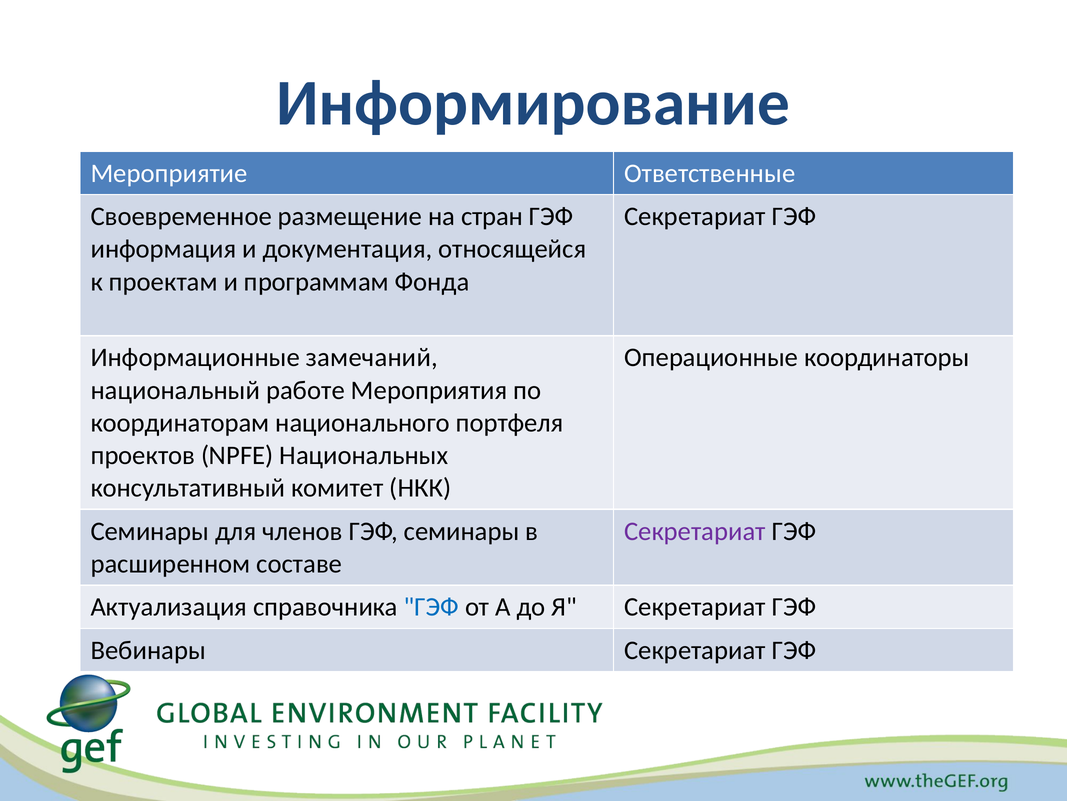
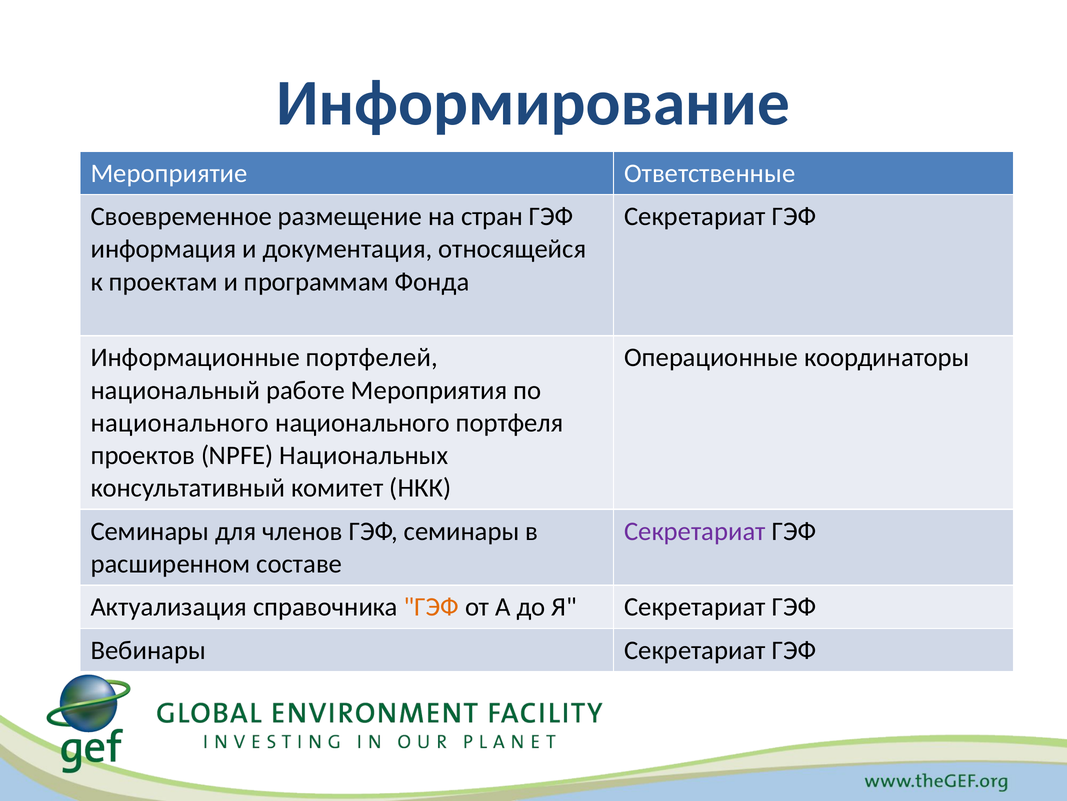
замечаний: замечаний -> портфелей (372, 357)
координаторам: координаторам -> национального (180, 422)
ГЭФ colour: blue -> orange (431, 607)
